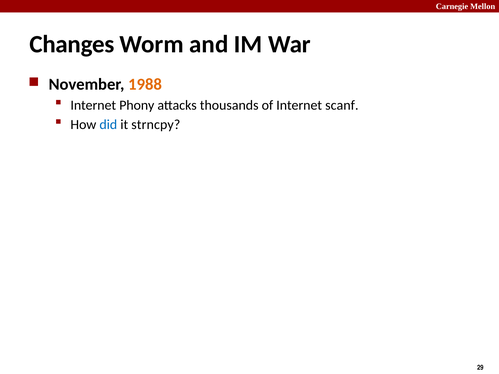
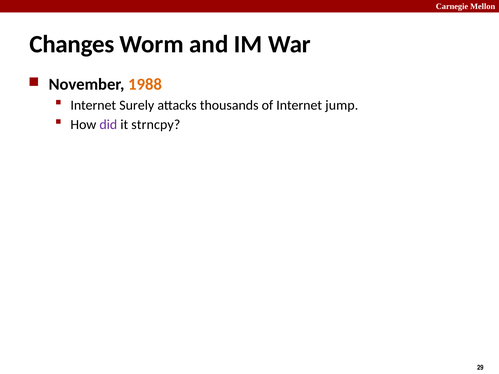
Phony: Phony -> Surely (137, 105)
scanf: scanf -> jump (342, 105)
did colour: blue -> purple (108, 125)
